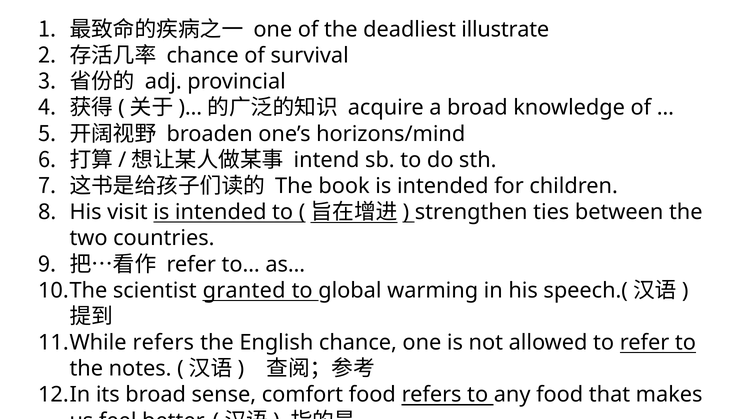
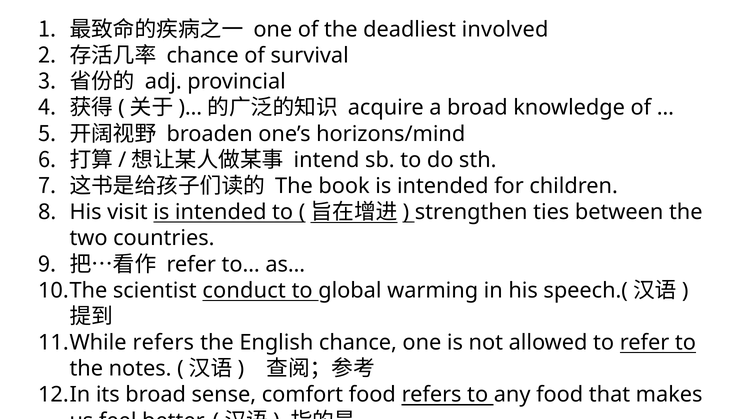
illustrate: illustrate -> involved (505, 30)
granted: granted -> conduct (244, 291)
